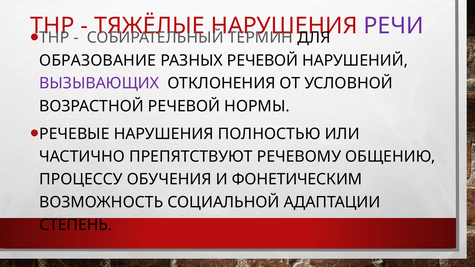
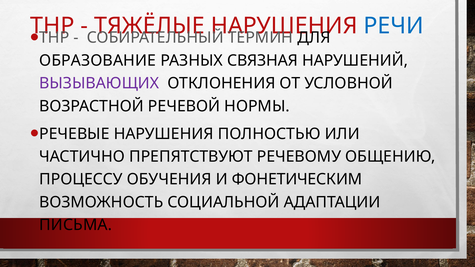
РЕЧИ colour: purple -> blue (394, 26)
РАЗНЫХ РЕЧЕВОЙ: РЕЧЕВОЙ -> СВЯЗНАЯ (263, 61)
СТЕПЕНЬ: СТЕПЕНЬ -> ПИСЬМА (76, 225)
